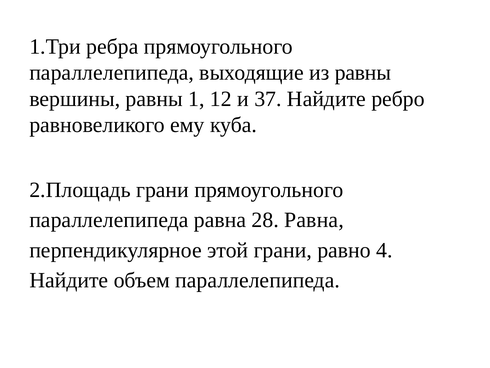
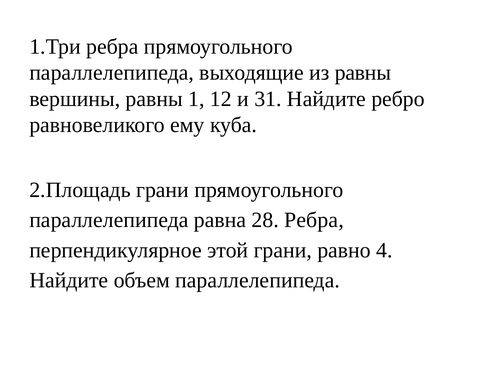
37: 37 -> 31 (268, 99)
28 Равна: Равна -> Ребра (314, 220)
